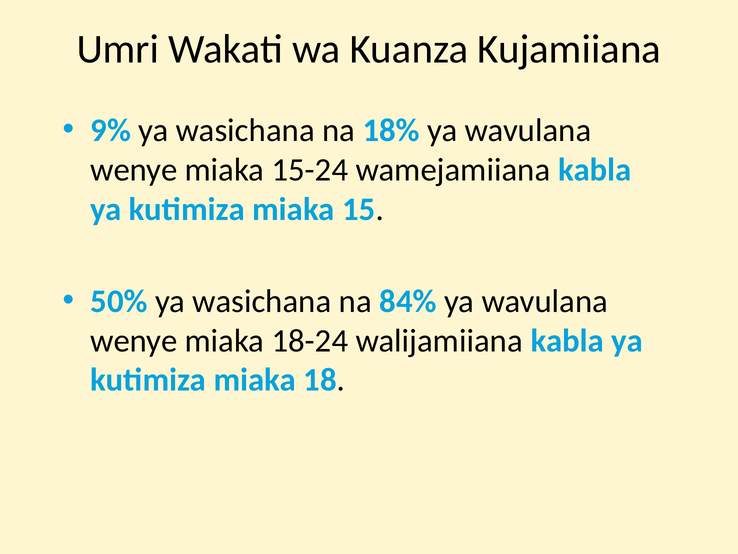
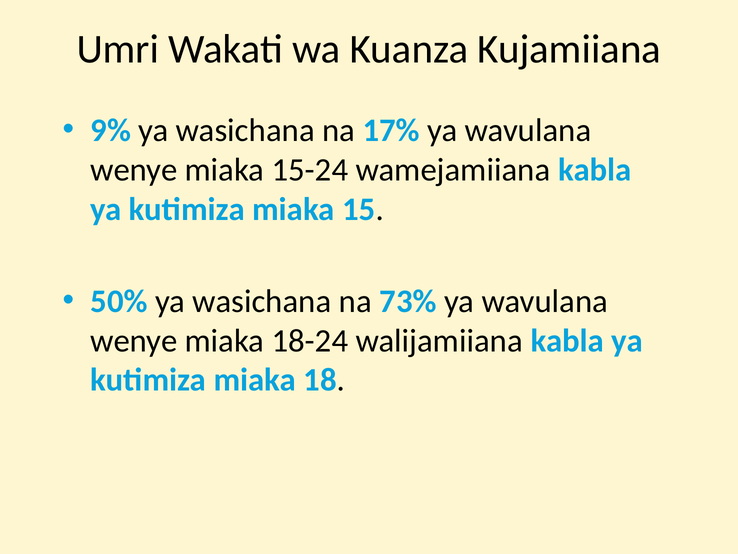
18%: 18% -> 17% (391, 130)
84%: 84% -> 73% (408, 301)
